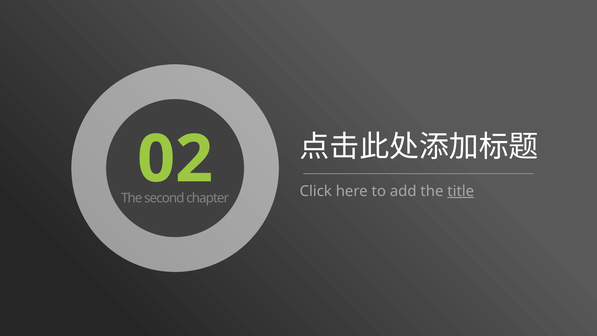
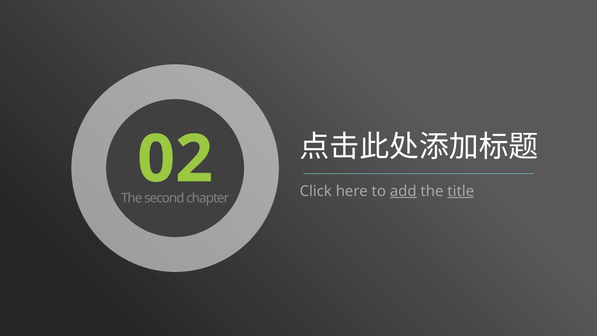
add underline: none -> present (403, 191)
